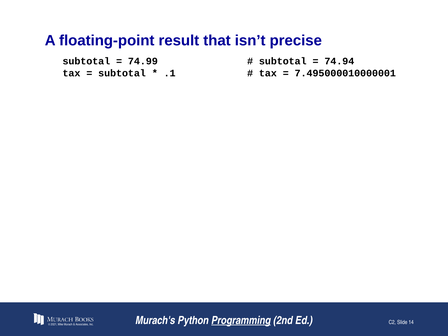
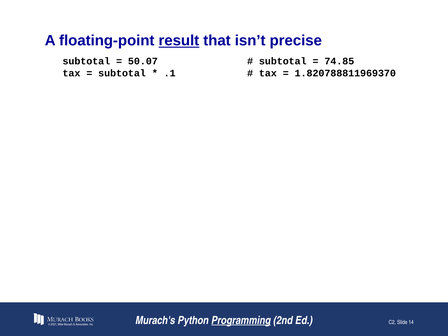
result underline: none -> present (179, 41)
74.99: 74.99 -> 50.07 (143, 61)
74.94: 74.94 -> 74.85 (339, 61)
7.495000010000001: 7.495000010000001 -> 1.820788811969370 (345, 73)
